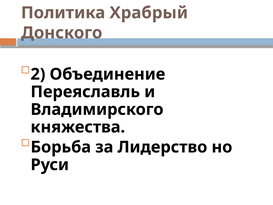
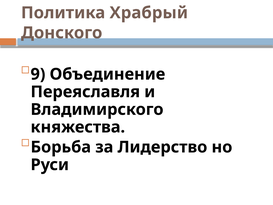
2: 2 -> 9 (38, 74)
Переяславль: Переяславль -> Переяславля (85, 92)
